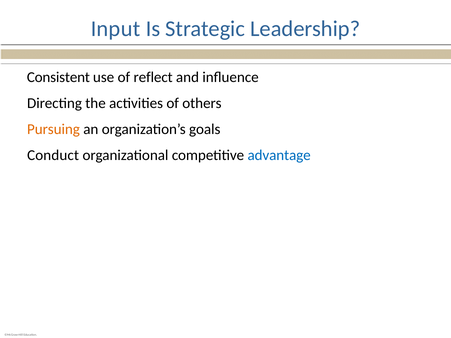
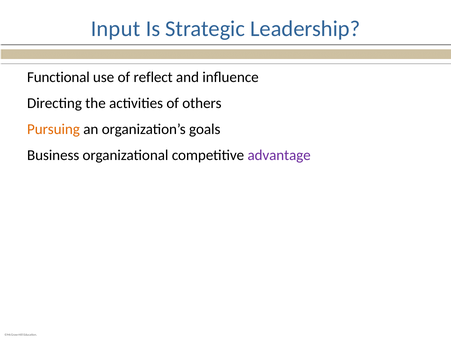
Consistent: Consistent -> Functional (58, 77)
Conduct: Conduct -> Business (53, 155)
advantage colour: blue -> purple (279, 155)
